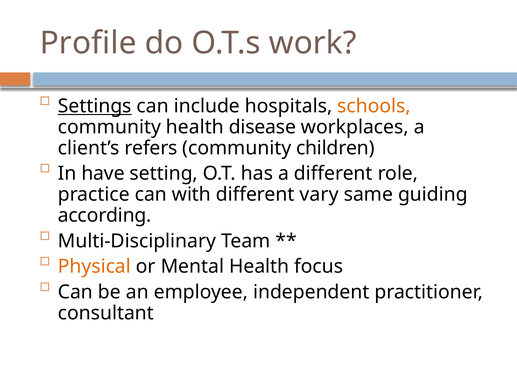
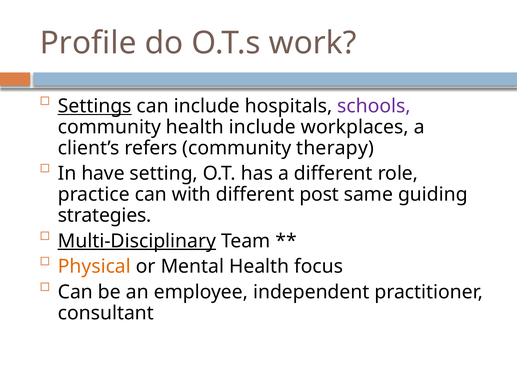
schools colour: orange -> purple (374, 106)
health disease: disease -> include (262, 127)
children: children -> therapy (335, 148)
vary: vary -> post (319, 194)
according: according -> strategies (105, 215)
Multi-Disciplinary underline: none -> present (137, 241)
